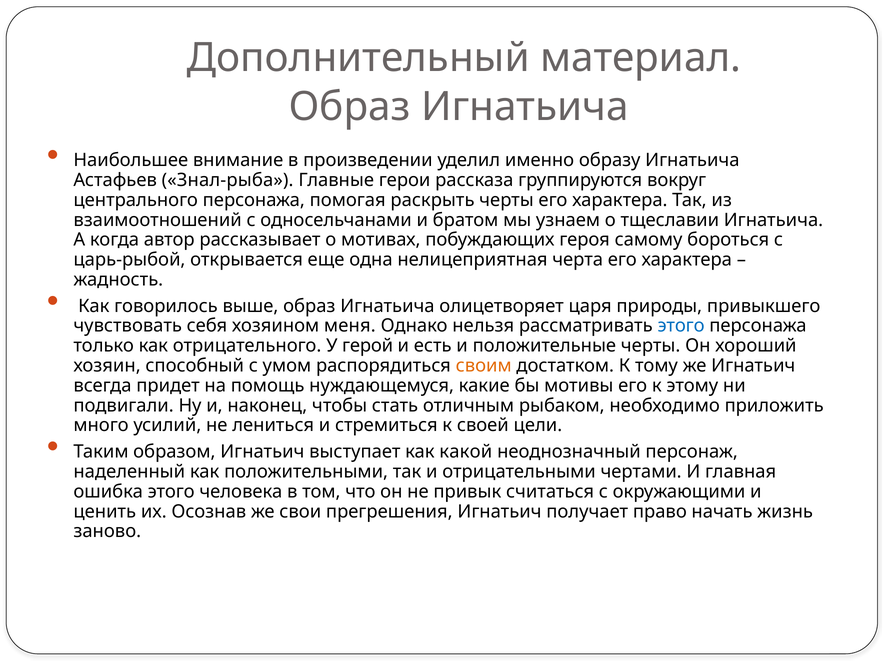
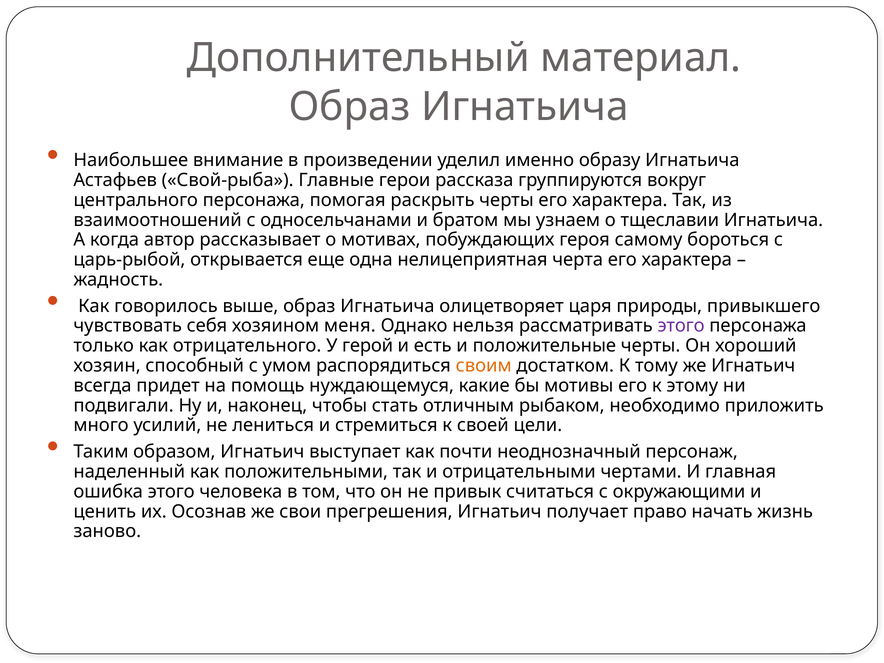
Знал-рыба: Знал-рыба -> Свой-рыба (228, 180)
этого colour: blue -> purple (681, 326)
какой: какой -> почти (466, 452)
